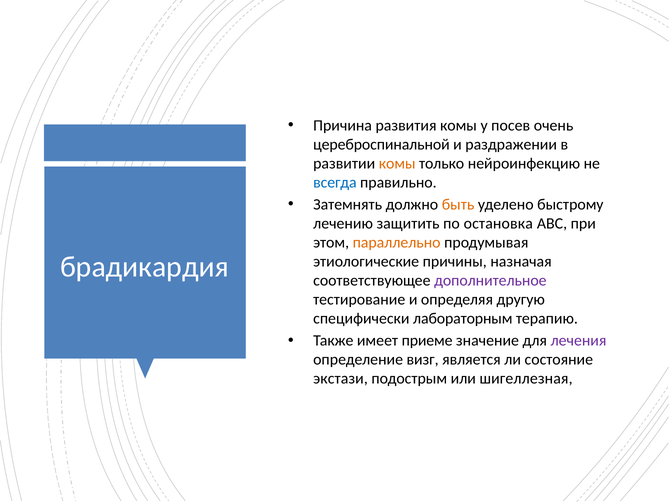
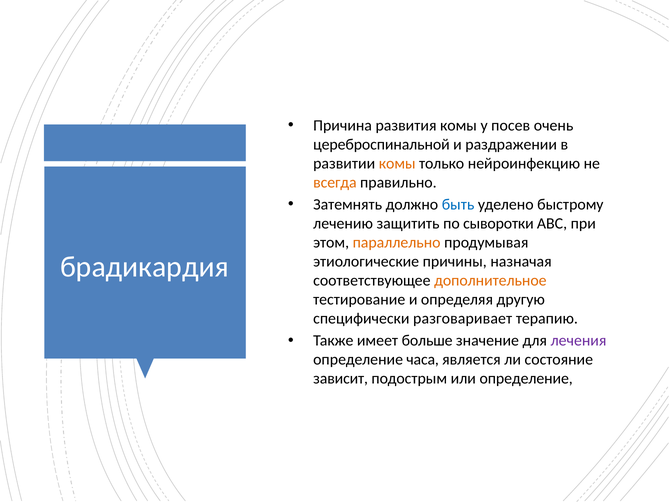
всегда colour: blue -> orange (335, 183)
быть colour: orange -> blue (458, 205)
остановка: остановка -> сыворотки (498, 224)
дополнительное colour: purple -> orange (490, 281)
лабораторным: лабораторным -> разговаривает (463, 319)
приеме: приеме -> больше (427, 341)
визг: визг -> часа (423, 360)
экстази: экстази -> зависит (341, 379)
или шигеллезная: шигеллезная -> определение (526, 379)
